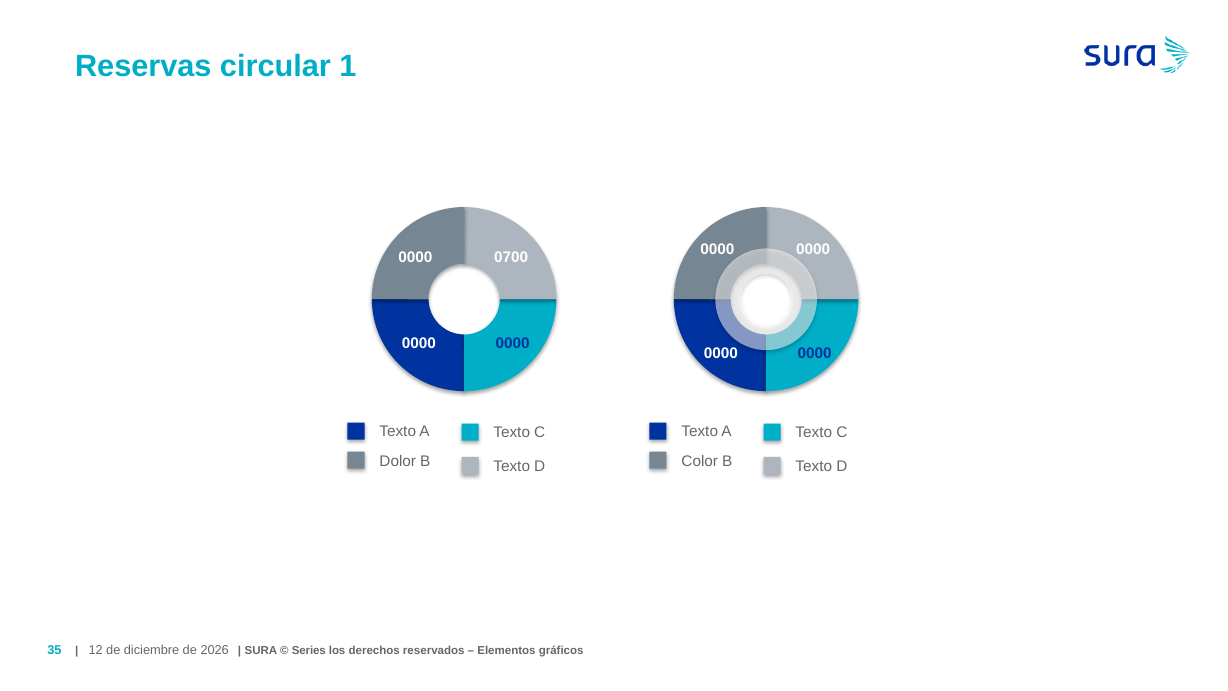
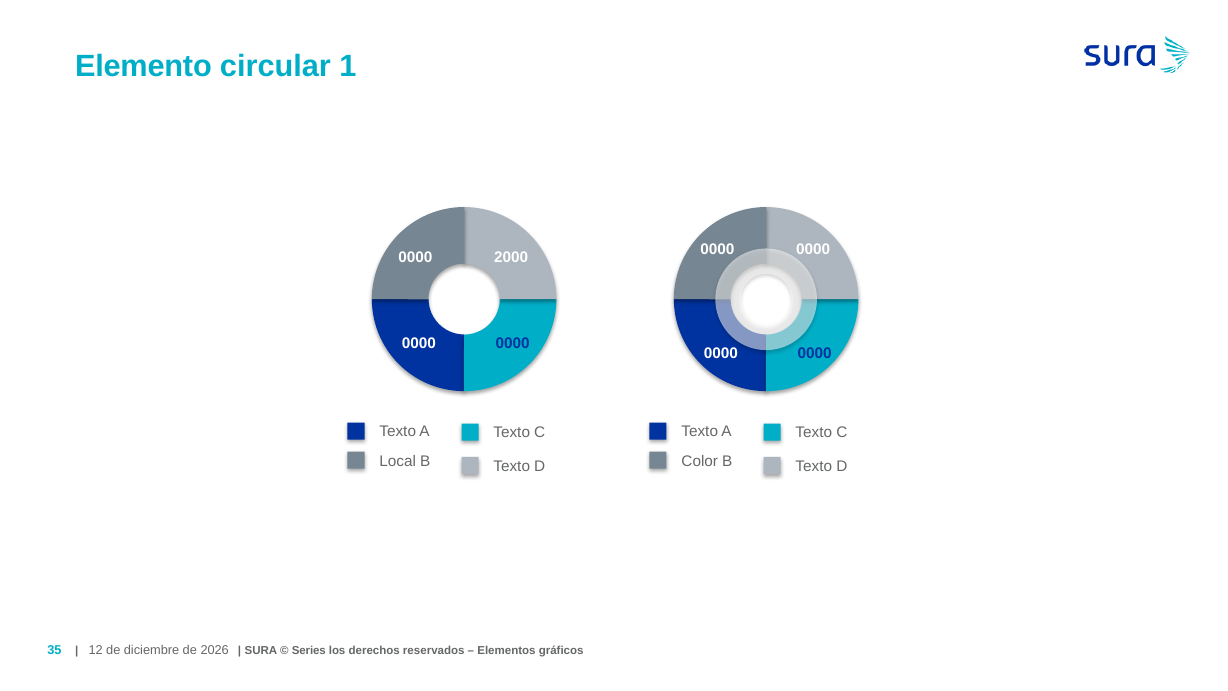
Reservas: Reservas -> Elemento (143, 66)
0700: 0700 -> 2000 (511, 257)
Dolor: Dolor -> Local (398, 461)
